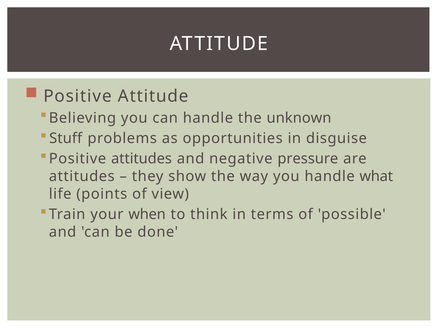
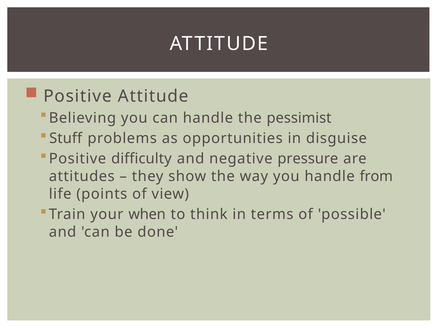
unknown: unknown -> pessimist (299, 118)
Positive attitudes: attitudes -> difficulty (141, 159)
what: what -> from (376, 176)
